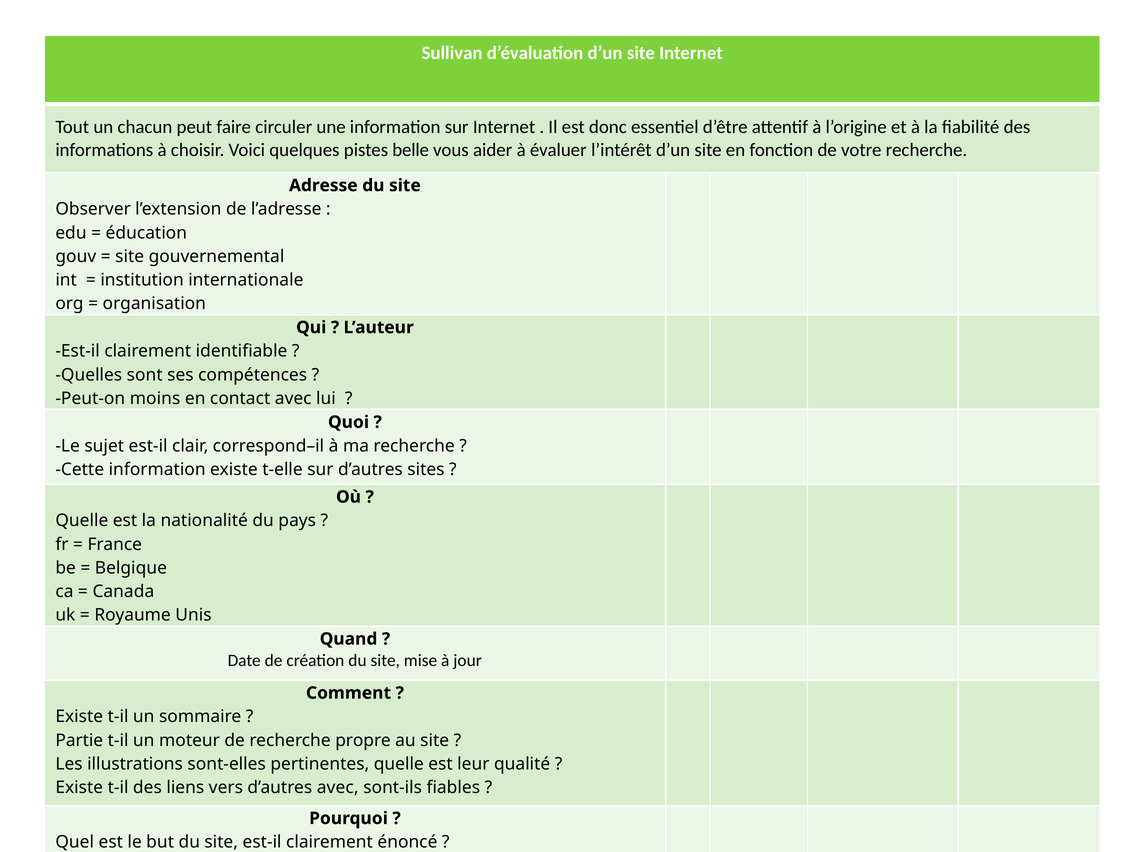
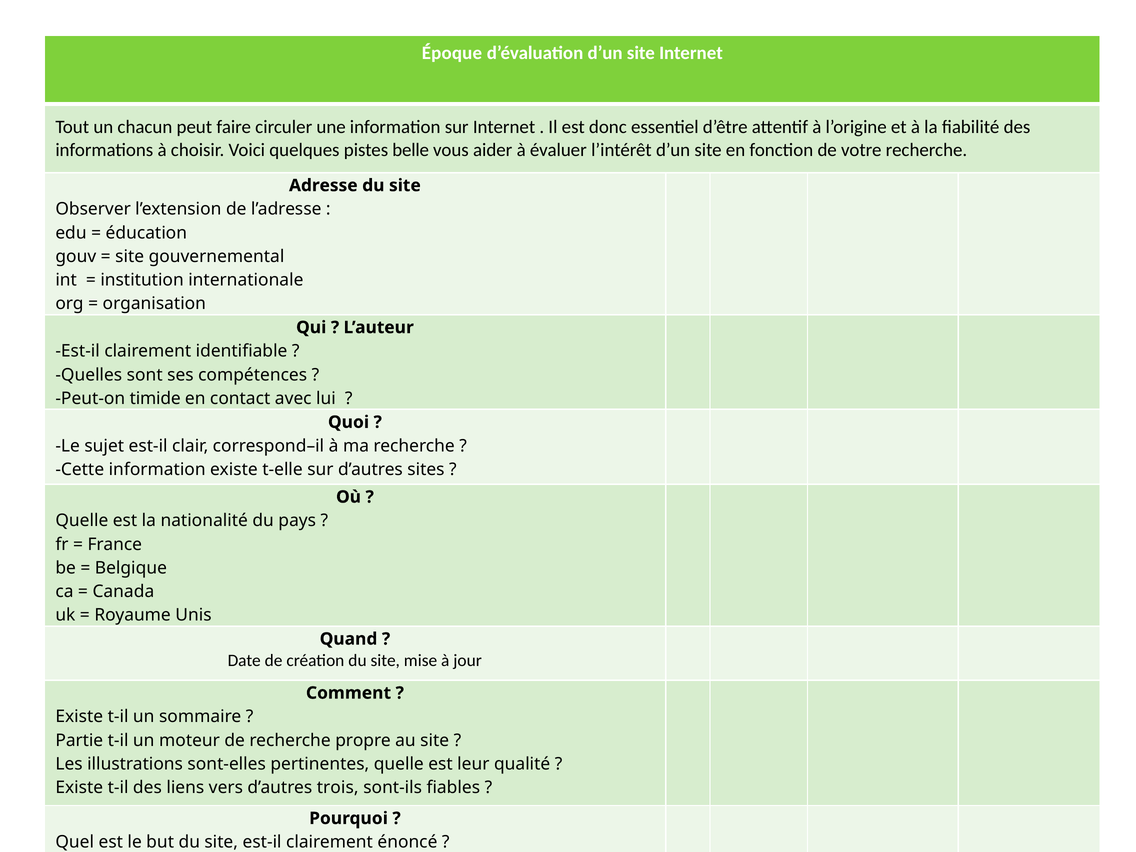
Sullivan: Sullivan -> Époque (452, 53)
moins: moins -> timide (155, 398)
d’autres avec: avec -> trois (338, 788)
